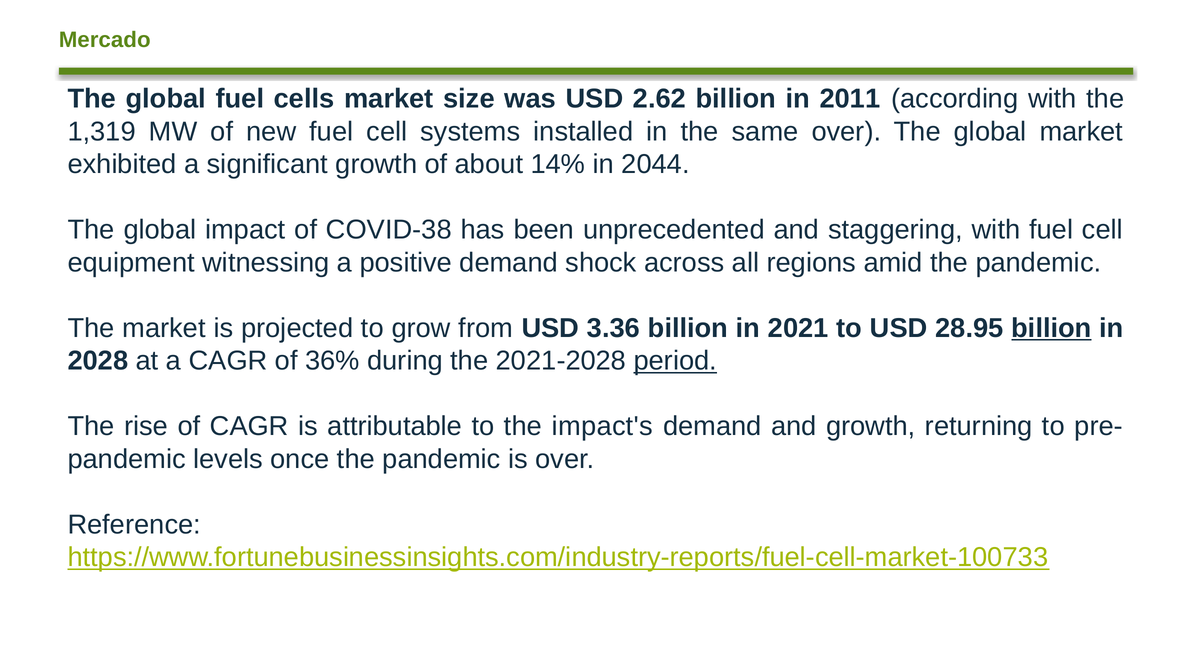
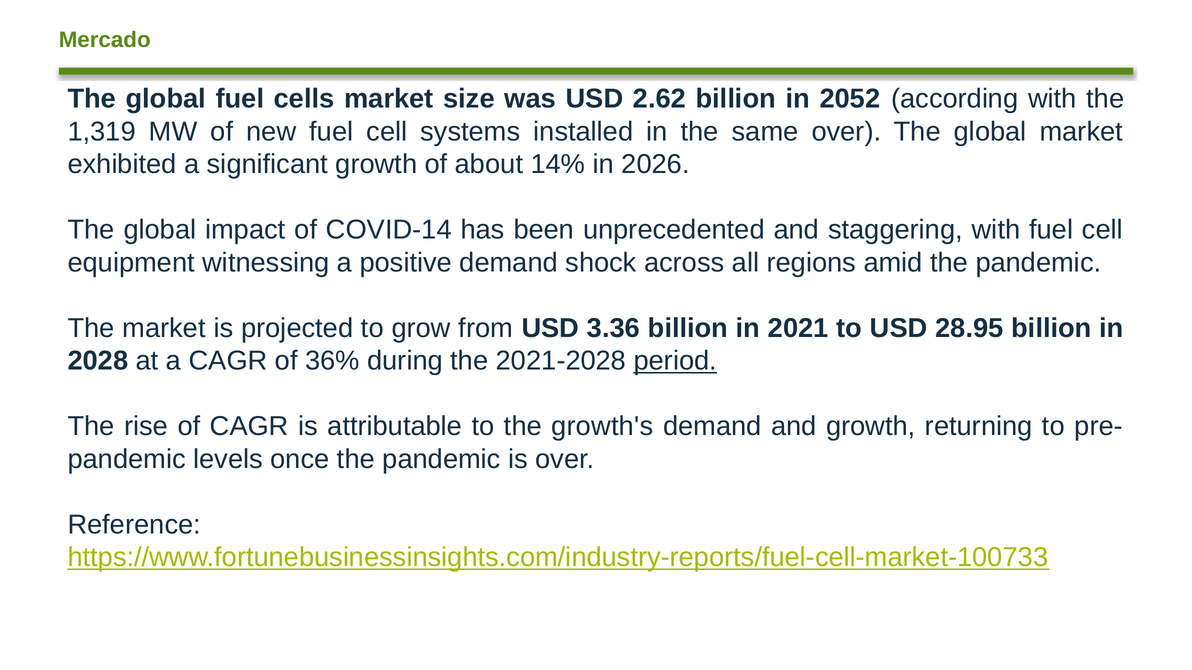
2011: 2011 -> 2052 (850, 99)
2044: 2044 -> 2026 (656, 165)
COVID-38: COVID-38 -> COVID-14 (389, 230)
billion underline: present -> none (1051, 328)
impact's: impact's -> growth's (602, 427)
